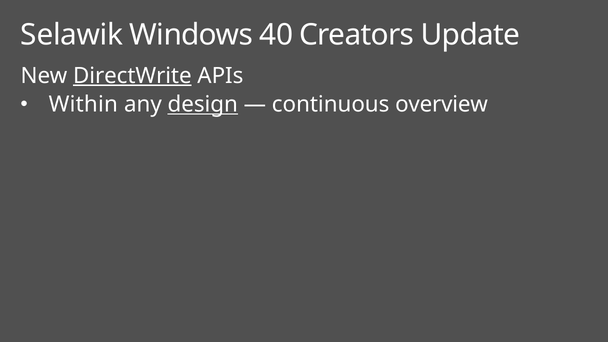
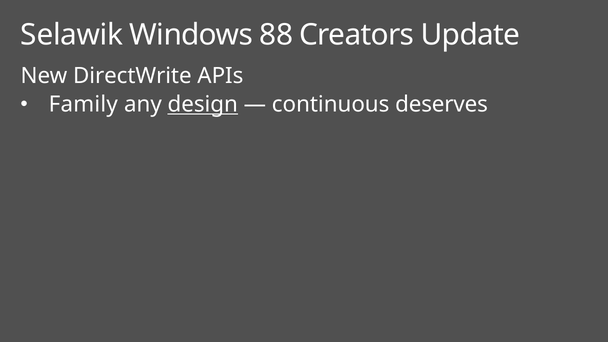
40: 40 -> 88 (276, 35)
DirectWrite underline: present -> none (132, 76)
Within: Within -> Family (83, 104)
overview: overview -> deserves (442, 104)
